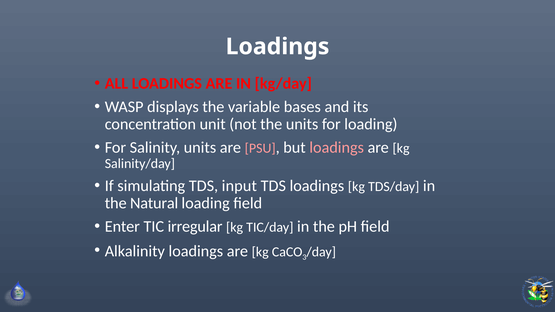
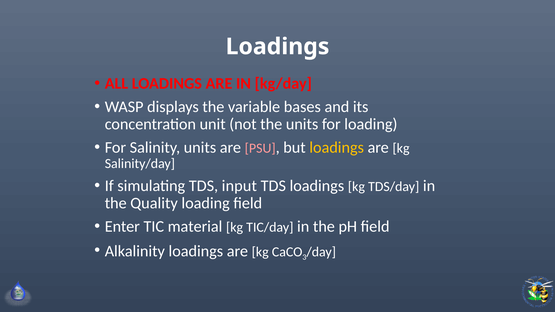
loadings colour: pink -> yellow (337, 148)
Natural: Natural -> Quality (154, 203)
irregular: irregular -> material (195, 227)
